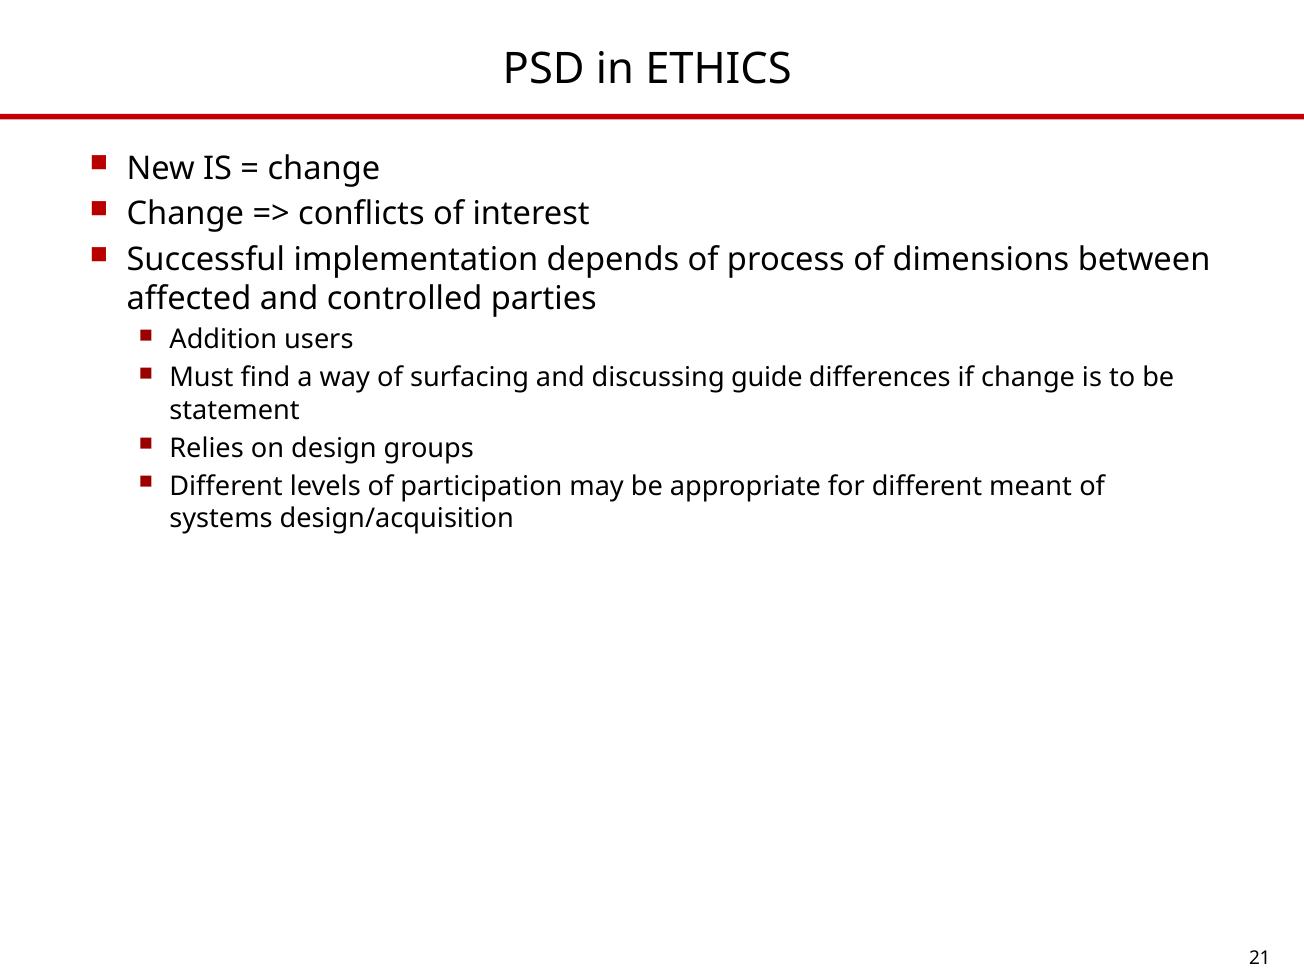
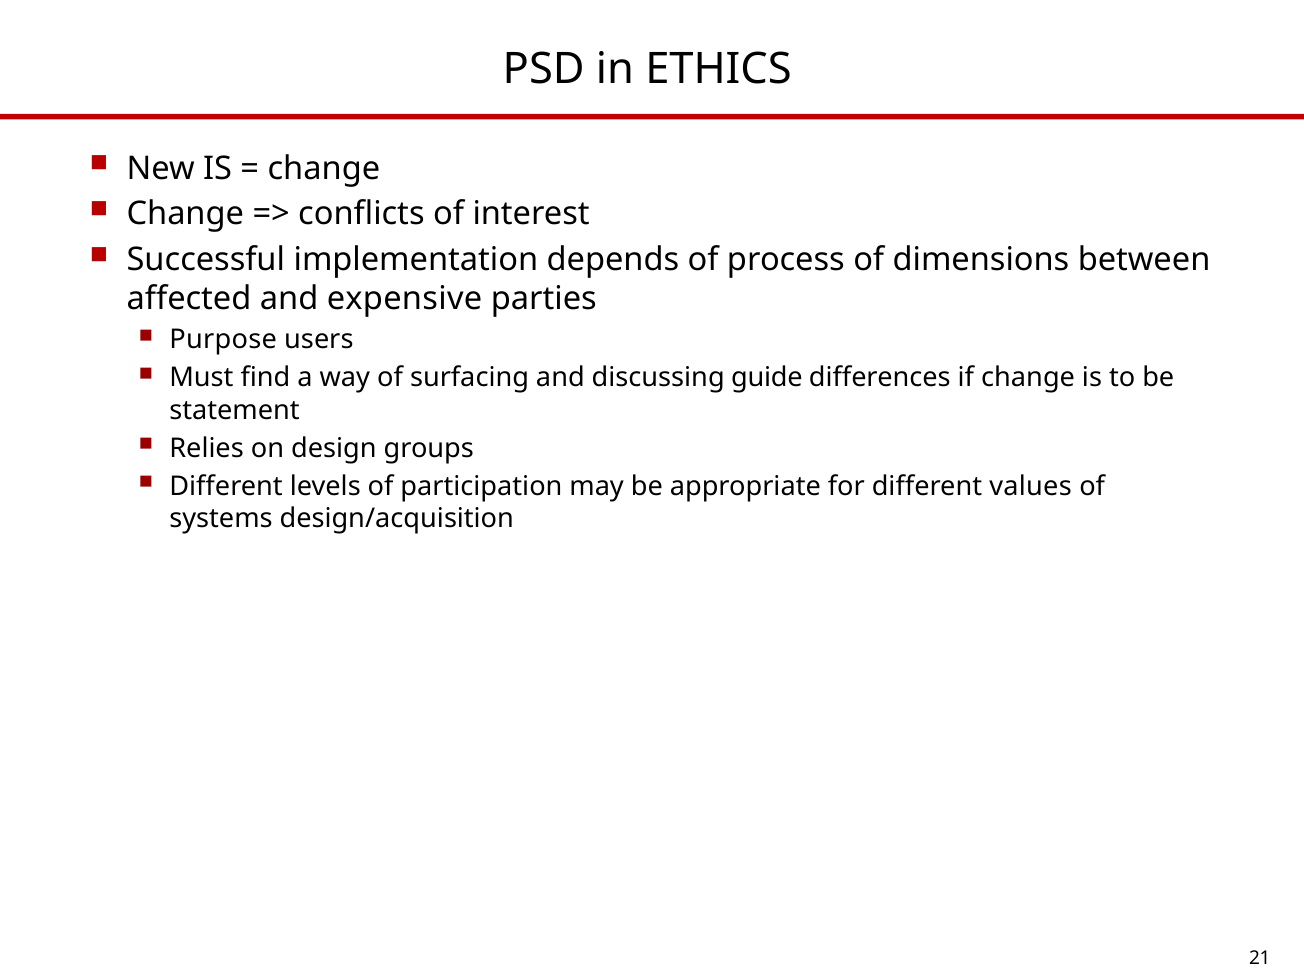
controlled: controlled -> expensive (405, 299)
Addition: Addition -> Purpose (223, 340)
meant: meant -> values (1031, 486)
